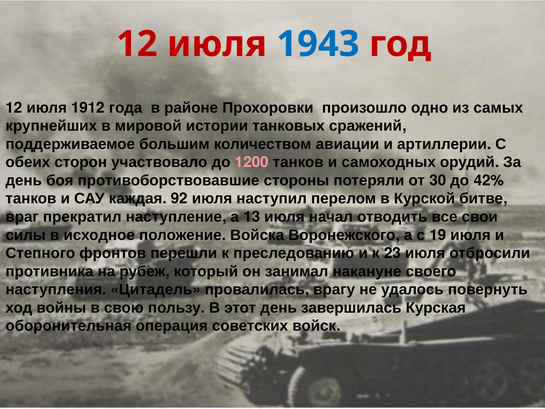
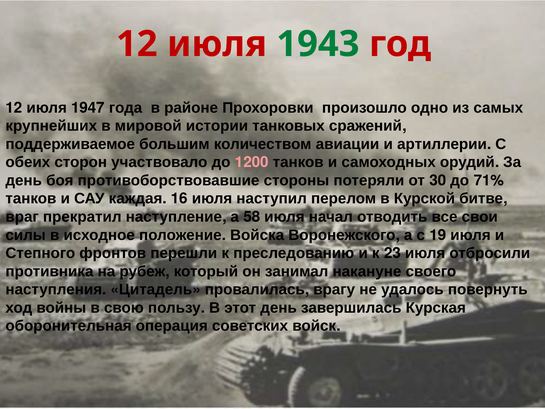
1943 colour: blue -> green (318, 44)
1912: 1912 -> 1947 (88, 108)
42%: 42% -> 71% (489, 180)
92: 92 -> 16 (179, 199)
13: 13 -> 58 (252, 217)
